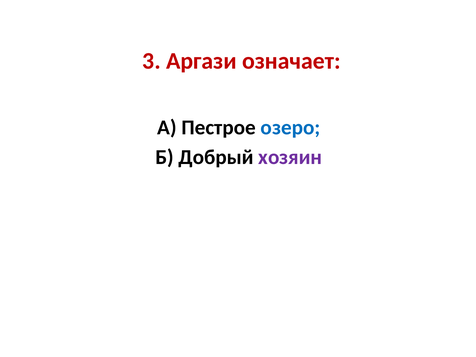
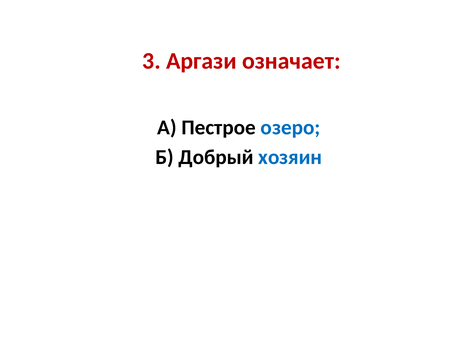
хозяин colour: purple -> blue (290, 157)
